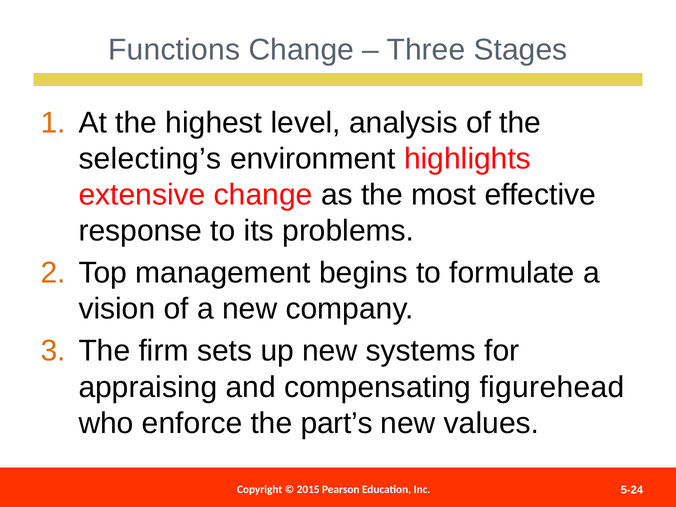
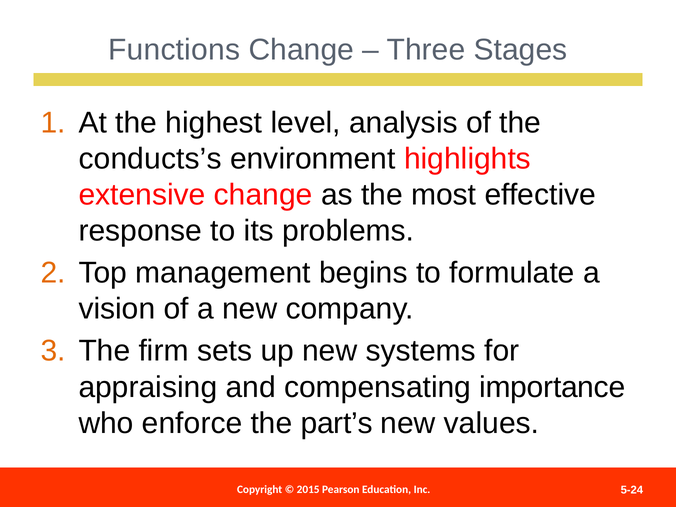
selecting’s: selecting’s -> conducts’s (150, 159)
figurehead: figurehead -> importance (552, 387)
